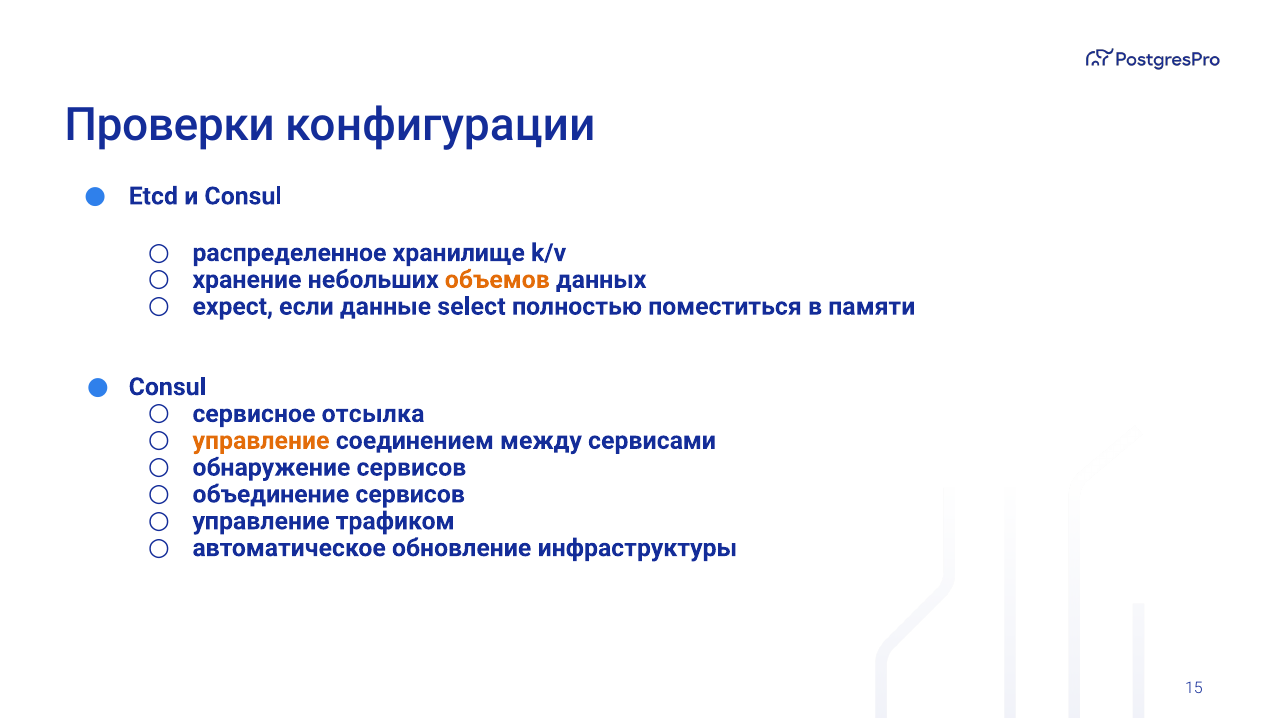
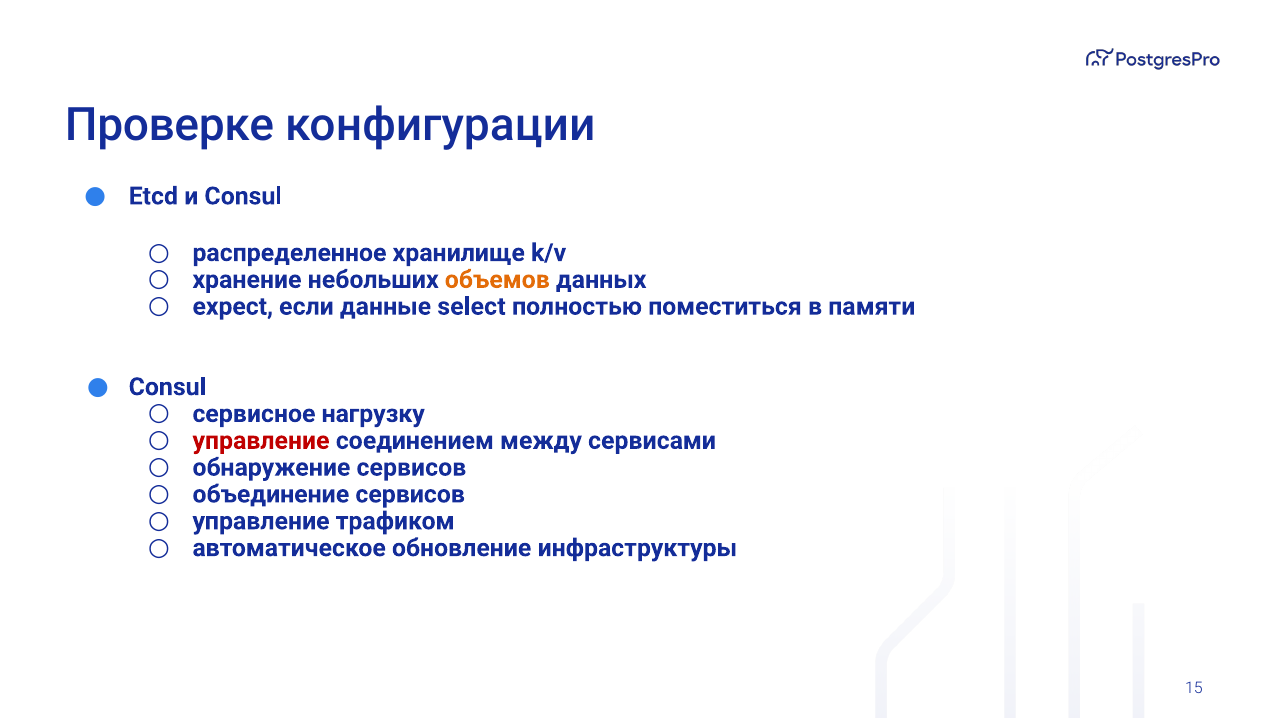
Проверки: Проверки -> Проверке (170, 125)
отсылка: отсылка -> нагрузку (373, 414)
управление colour: orange -> red (261, 440)
